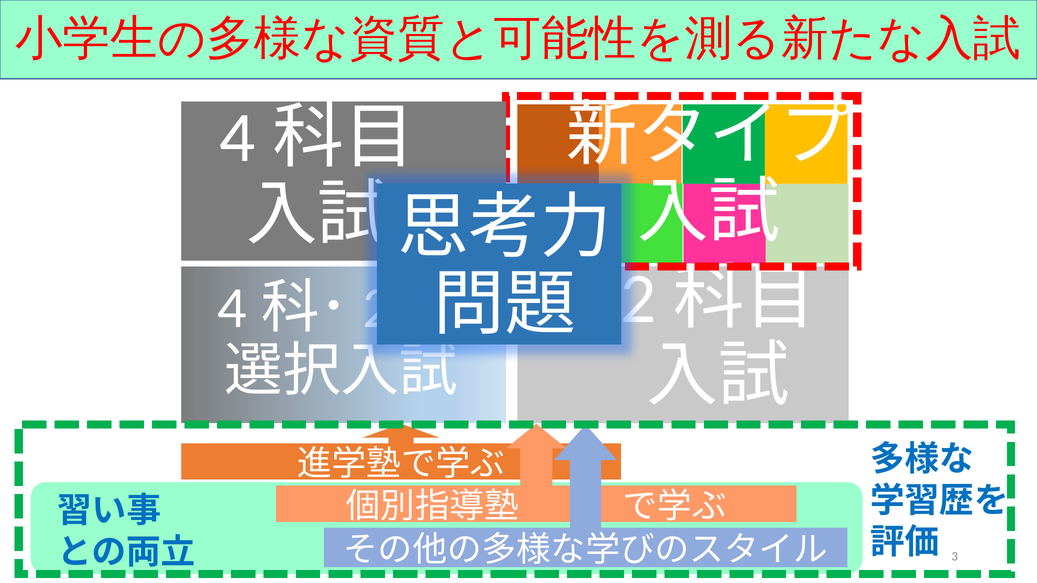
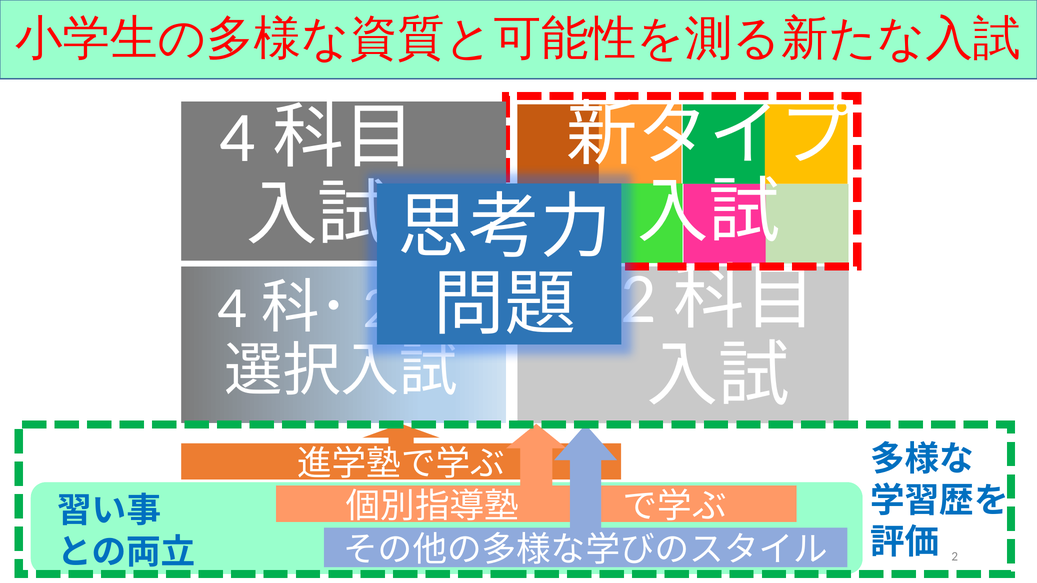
3: 3 -> 2 (955, 557)
